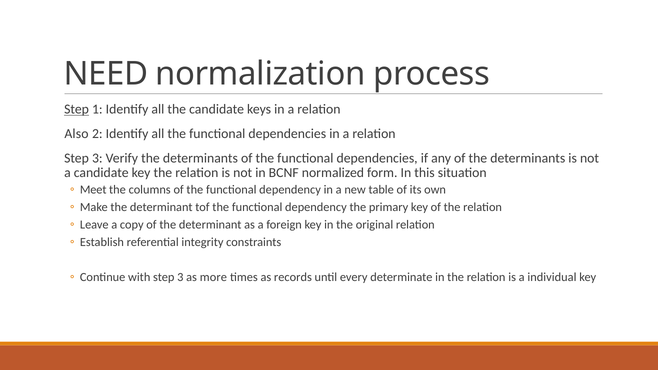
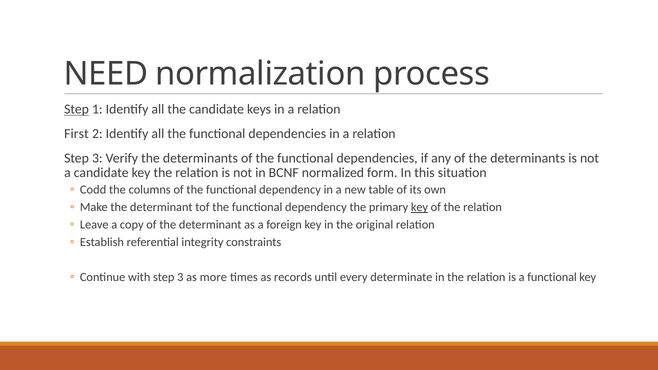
Also: Also -> First (76, 134)
Meet: Meet -> Codd (93, 190)
key underline: none -> present (420, 207)
a individual: individual -> functional (552, 277)
